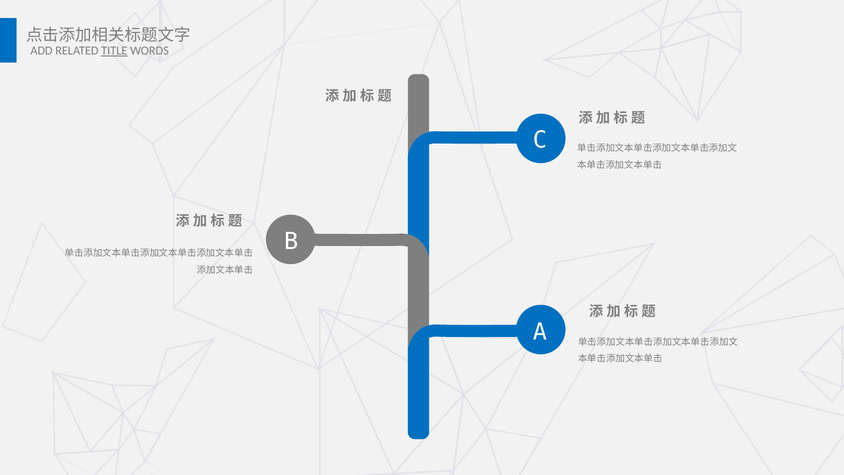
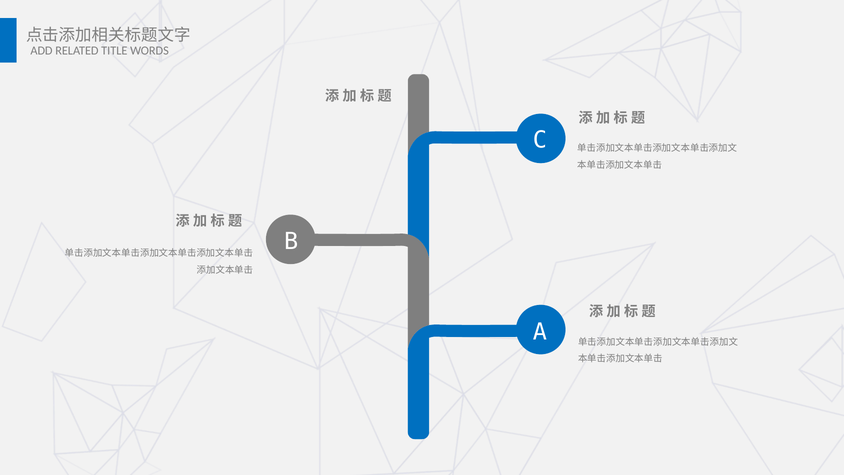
TITLE underline: present -> none (114, 51)
